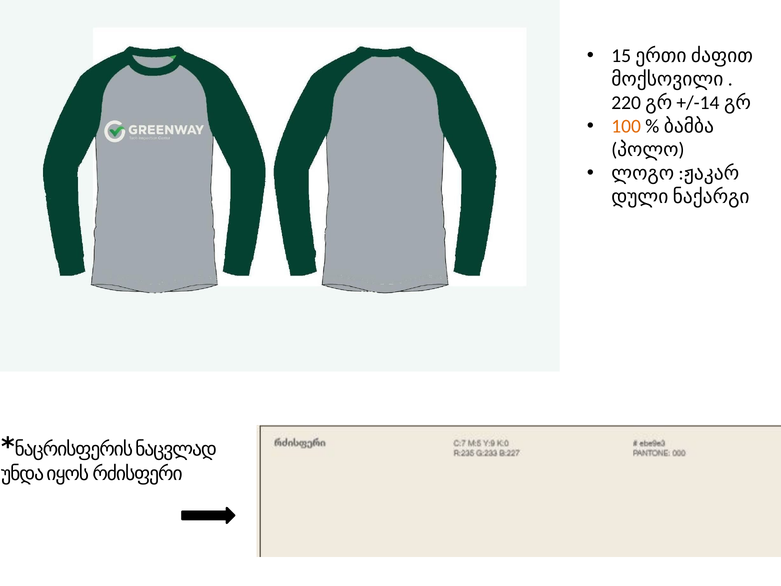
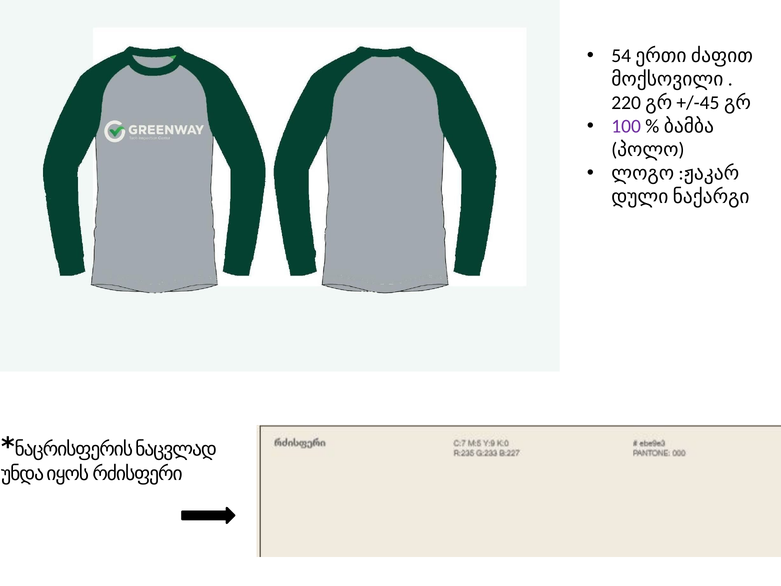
15: 15 -> 54 (621, 56)
+/-14: +/-14 -> +/-45 (698, 103)
100 colour: orange -> purple (626, 126)
